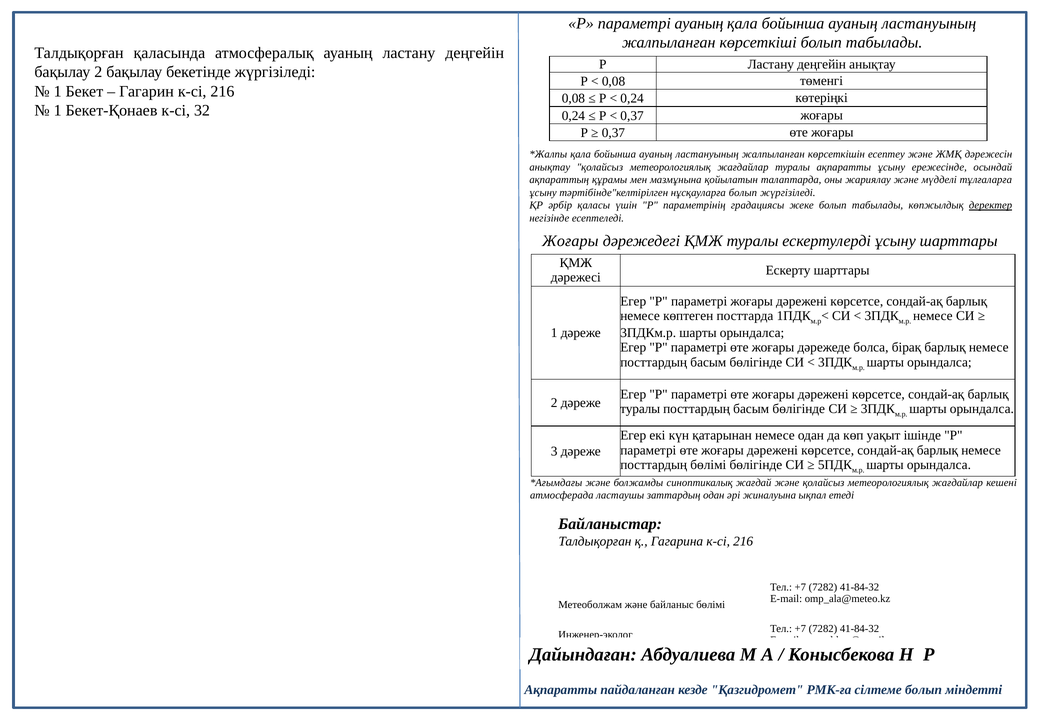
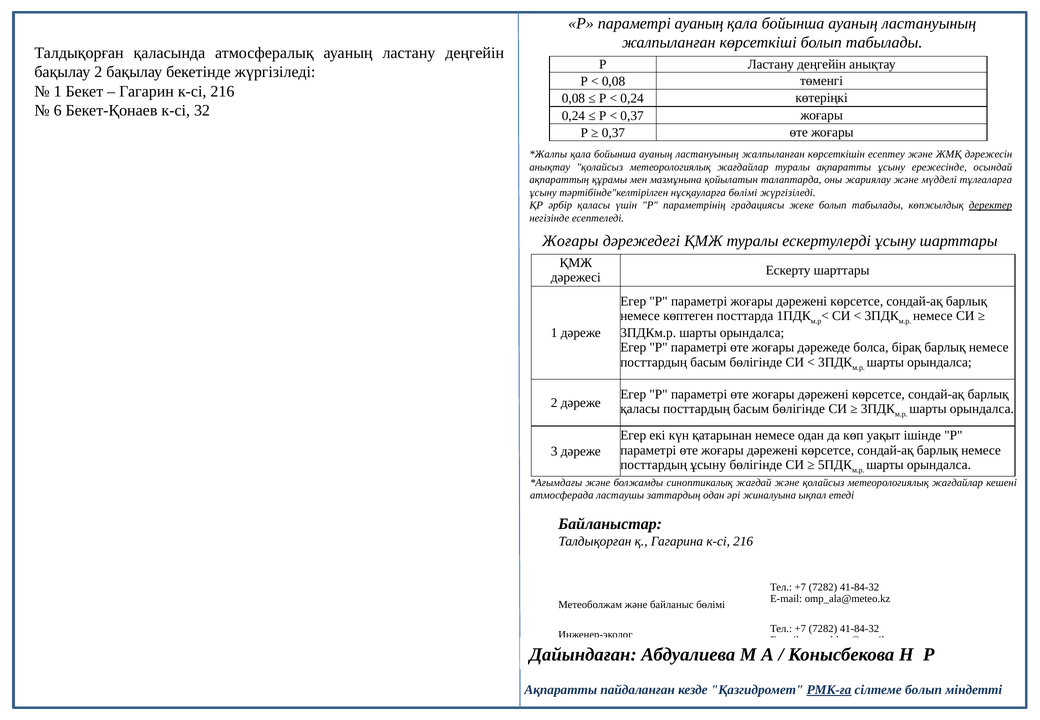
1: 1 -> 6 (58, 110)
нұсқауларға болып: болып -> бөлімі (743, 193)
туралы: туралы -> қаласы (640, 409)
посттардың бөлімі: бөлімі -> ұсыну (708, 465)
РМК-ға underline: none -> present (829, 690)
